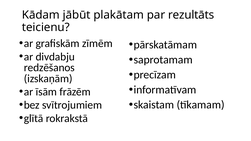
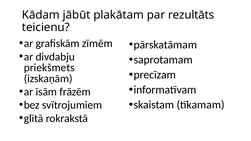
redzēšanos: redzēšanos -> priekšmets (49, 68)
